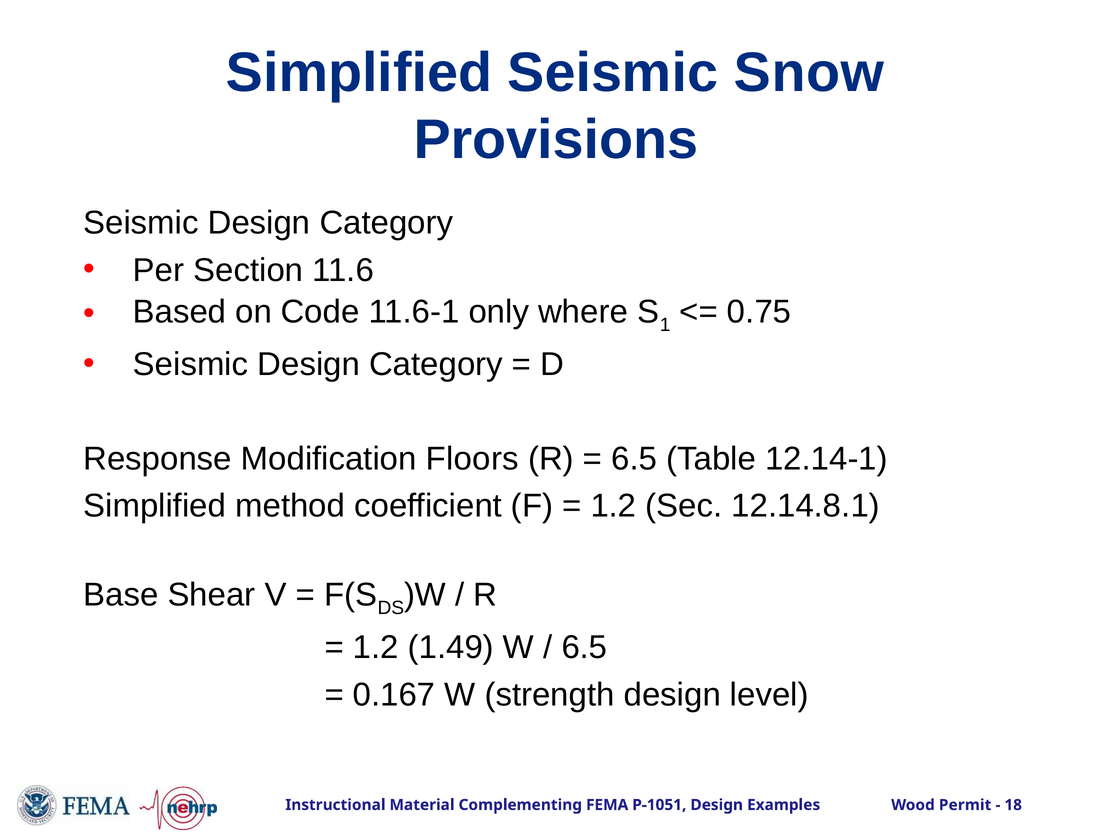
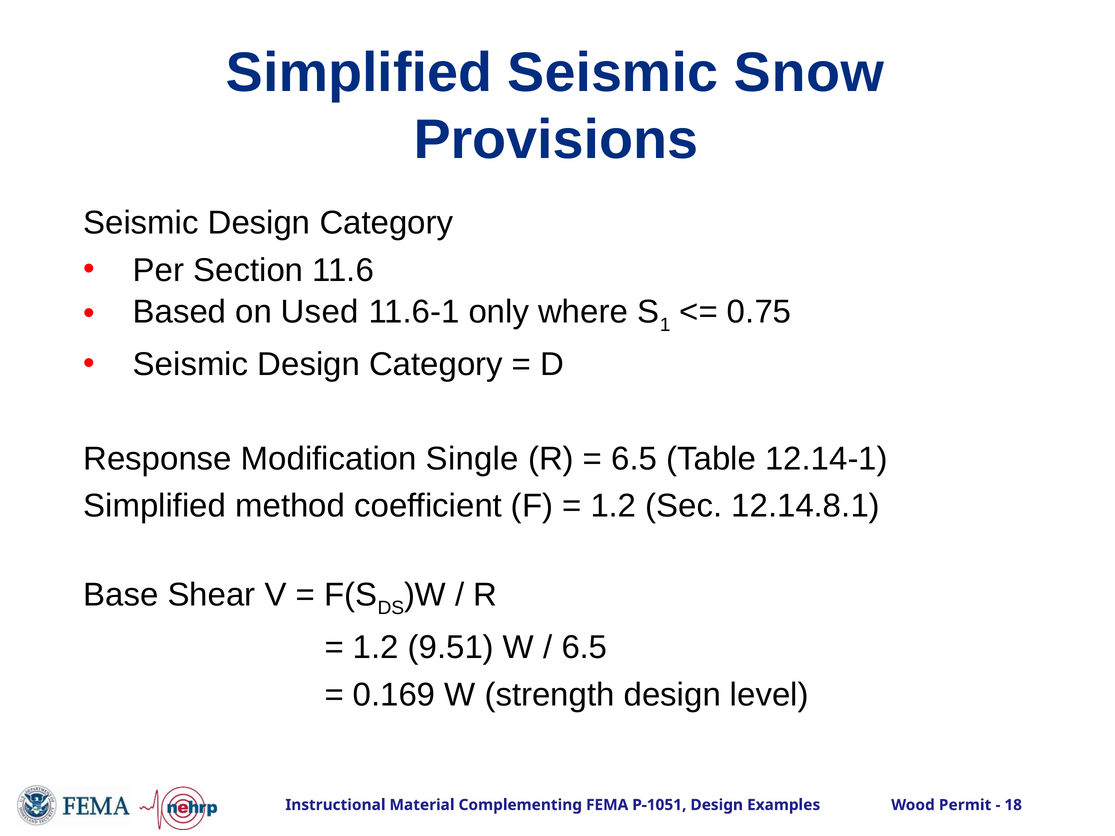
Code: Code -> Used (320, 312)
Floors: Floors -> Single (472, 459)
1.49: 1.49 -> 9.51 (451, 648)
0.167: 0.167 -> 0.169 (394, 695)
